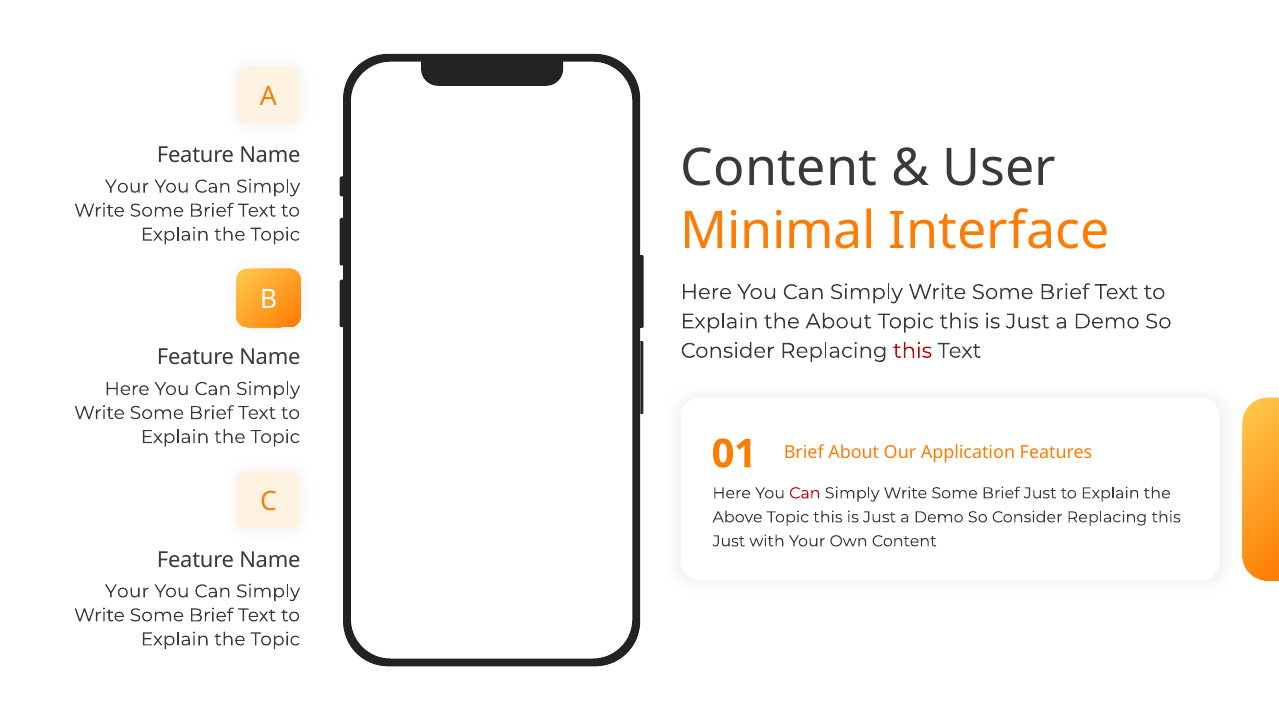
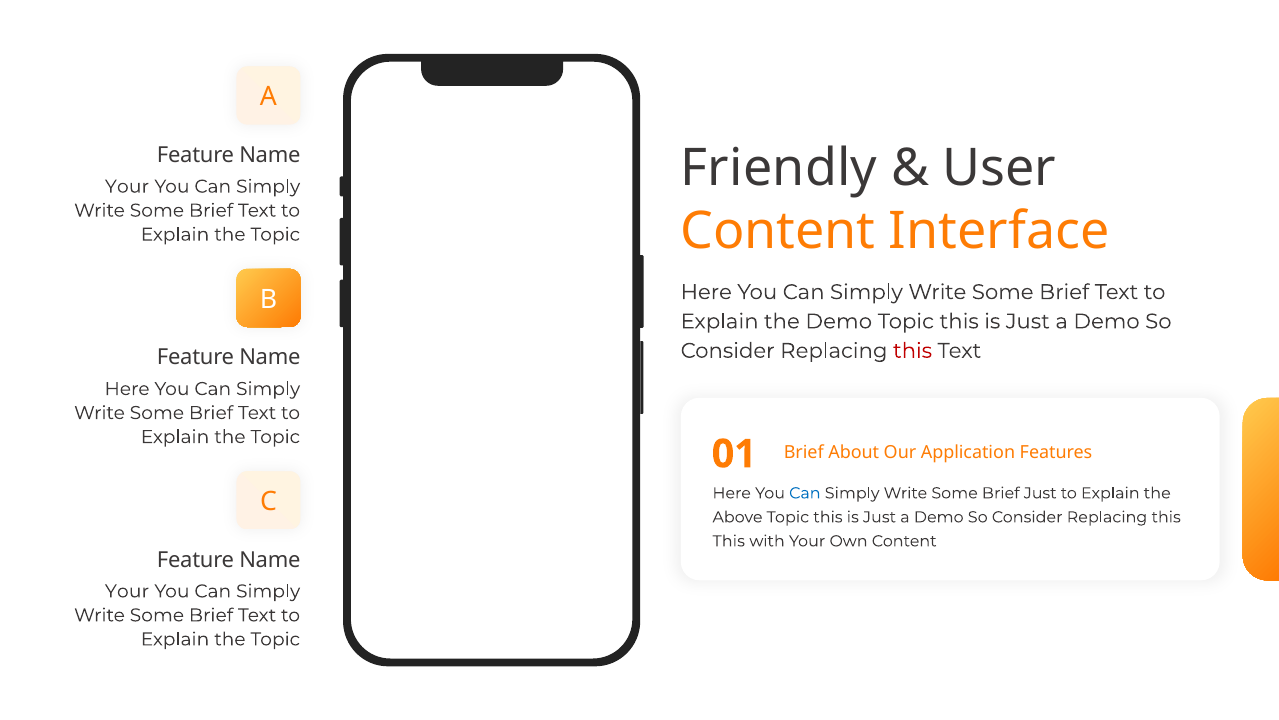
Content: Content -> Friendly (779, 168)
Minimal: Minimal -> Content (778, 231)
the About: About -> Demo (839, 321)
Can colour: red -> blue (805, 493)
Just: Just -> This (729, 541)
